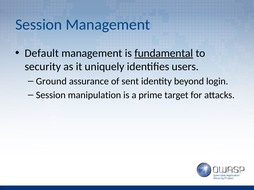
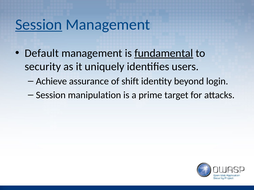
Session underline: none -> present (39, 25)
Ground: Ground -> Achieve (51, 81)
sent: sent -> shift (130, 81)
